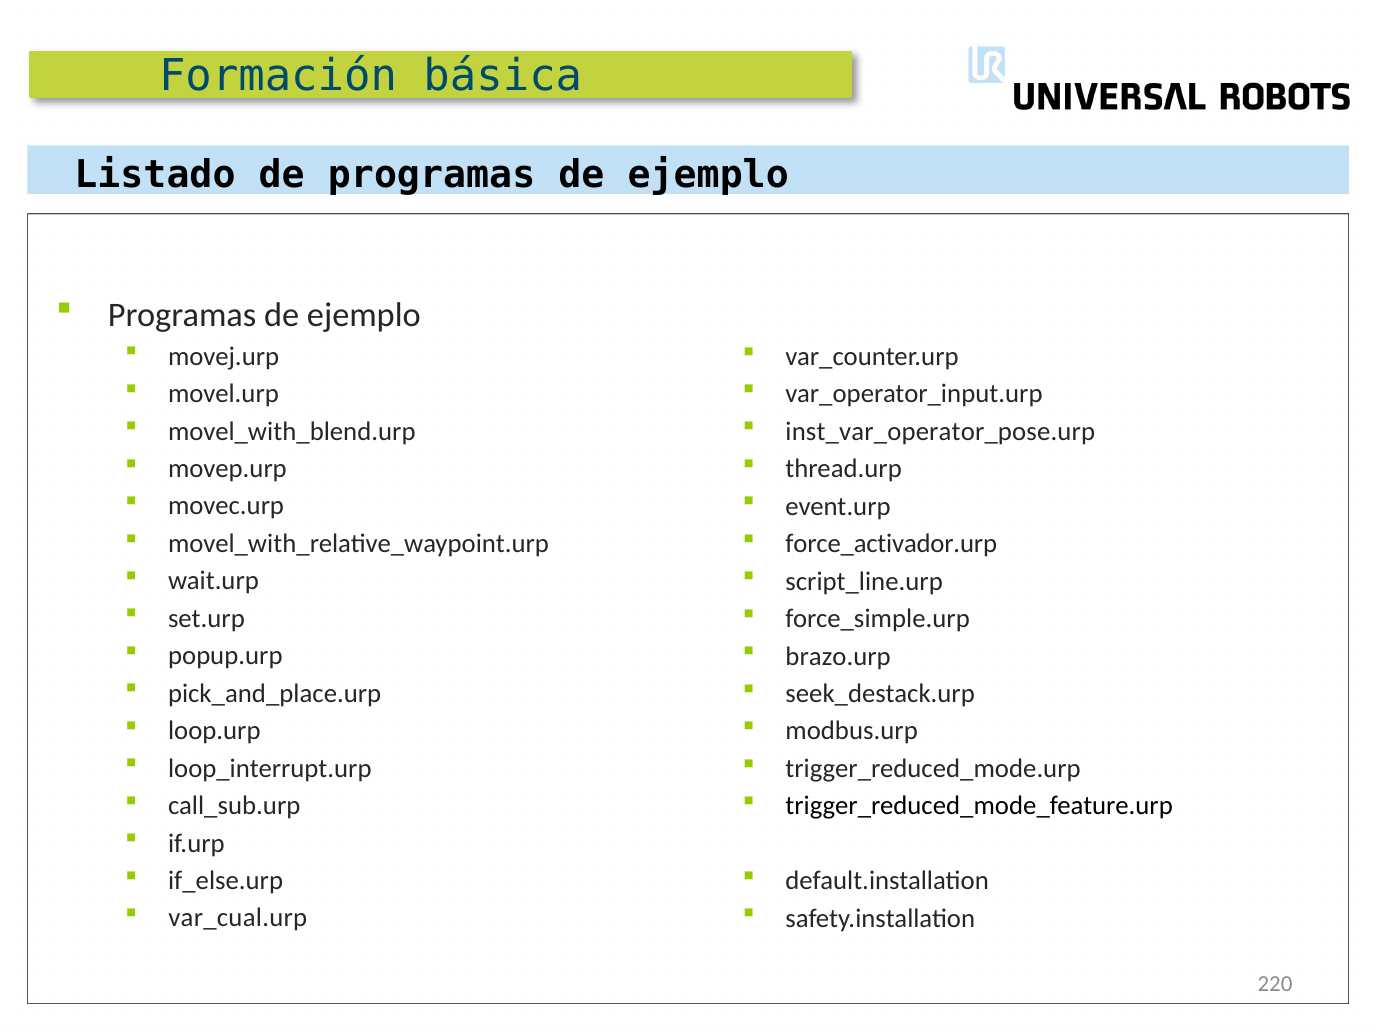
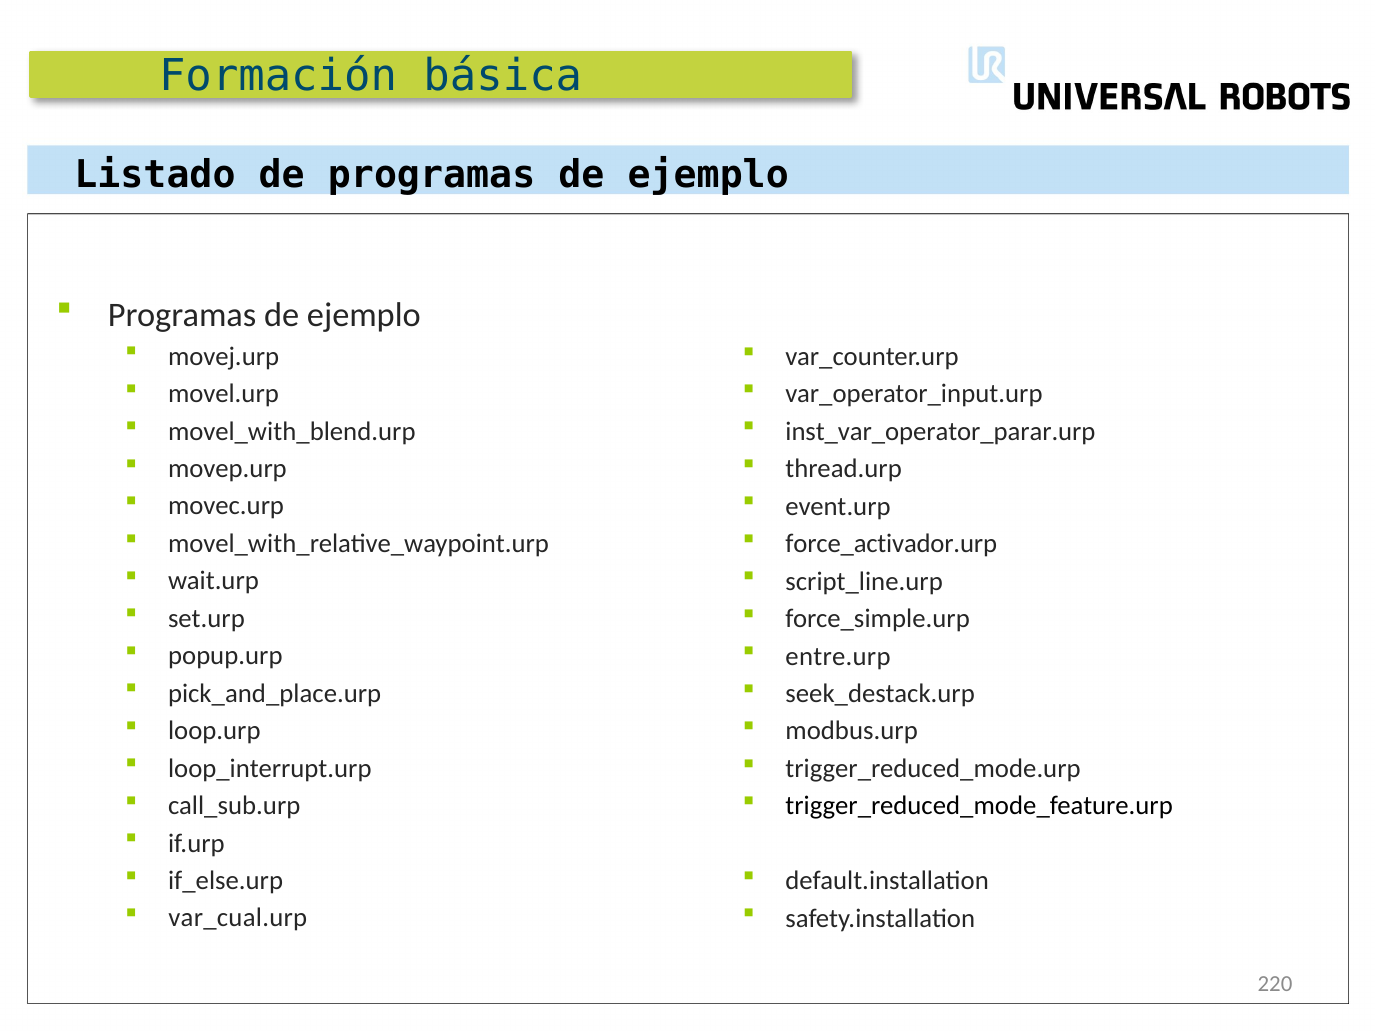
inst_var_operator_pose.urp: inst_var_operator_pose.urp -> inst_var_operator_parar.urp (940, 432)
brazo.urp: brazo.urp -> entre.urp (838, 656)
